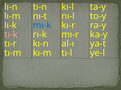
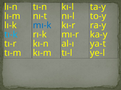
tı-k colour: pink -> light blue (11, 35)
